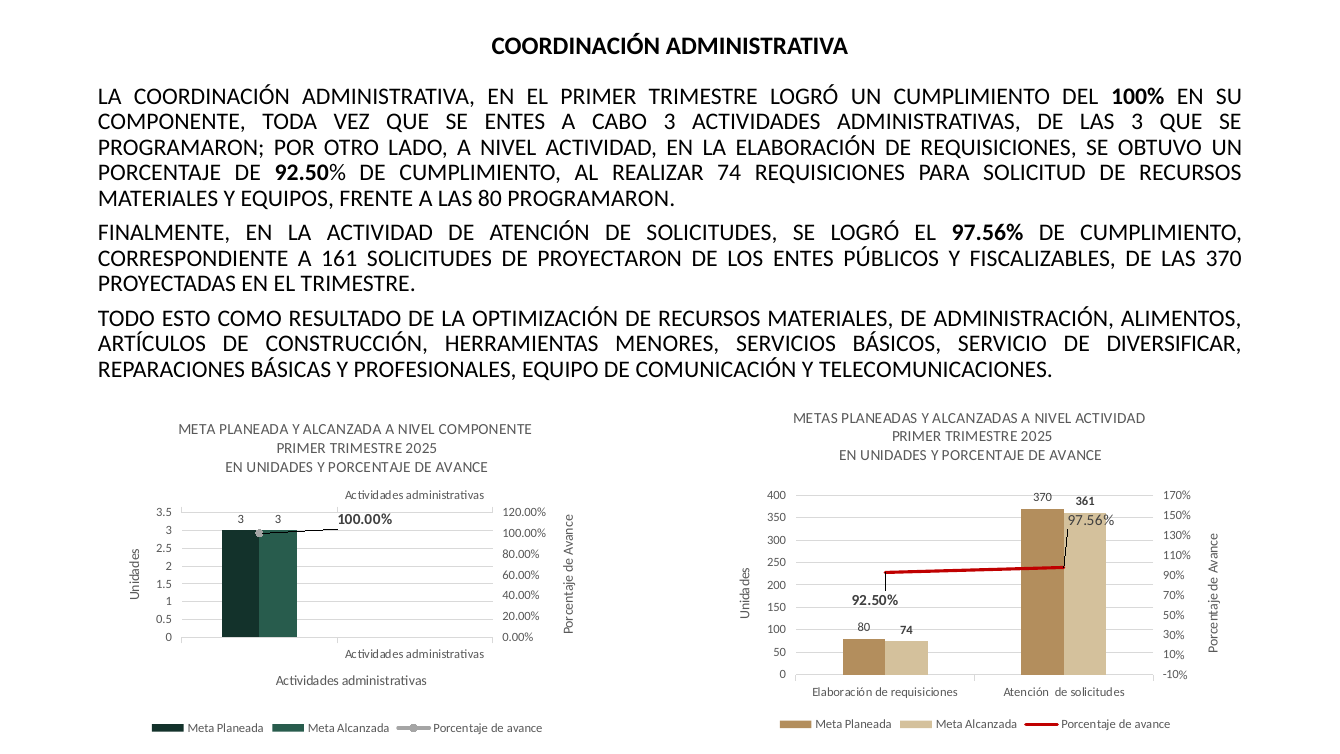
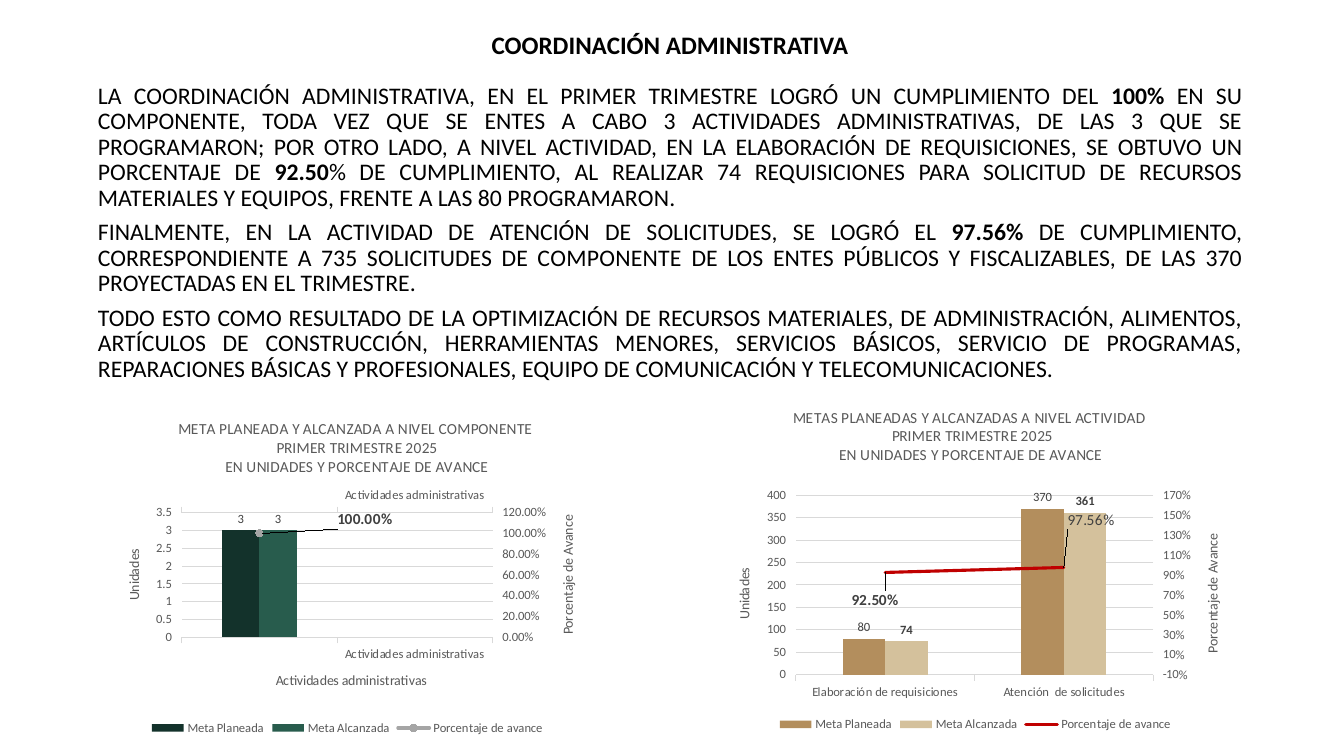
161: 161 -> 735 (339, 258)
DE PROYECTARON: PROYECTARON -> COMPONENTE (610, 258)
DIVERSIFICAR: DIVERSIFICAR -> PROGRAMAS (1174, 344)
